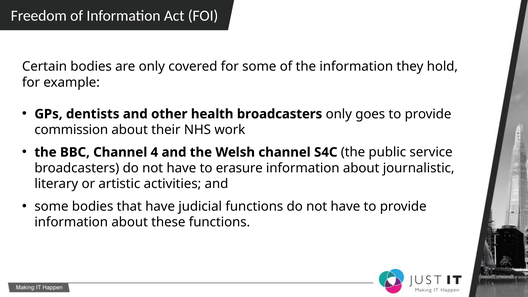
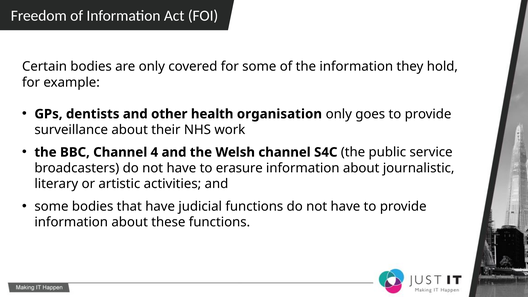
health broadcasters: broadcasters -> organisation (279, 114)
commission: commission -> surveillance (71, 130)
